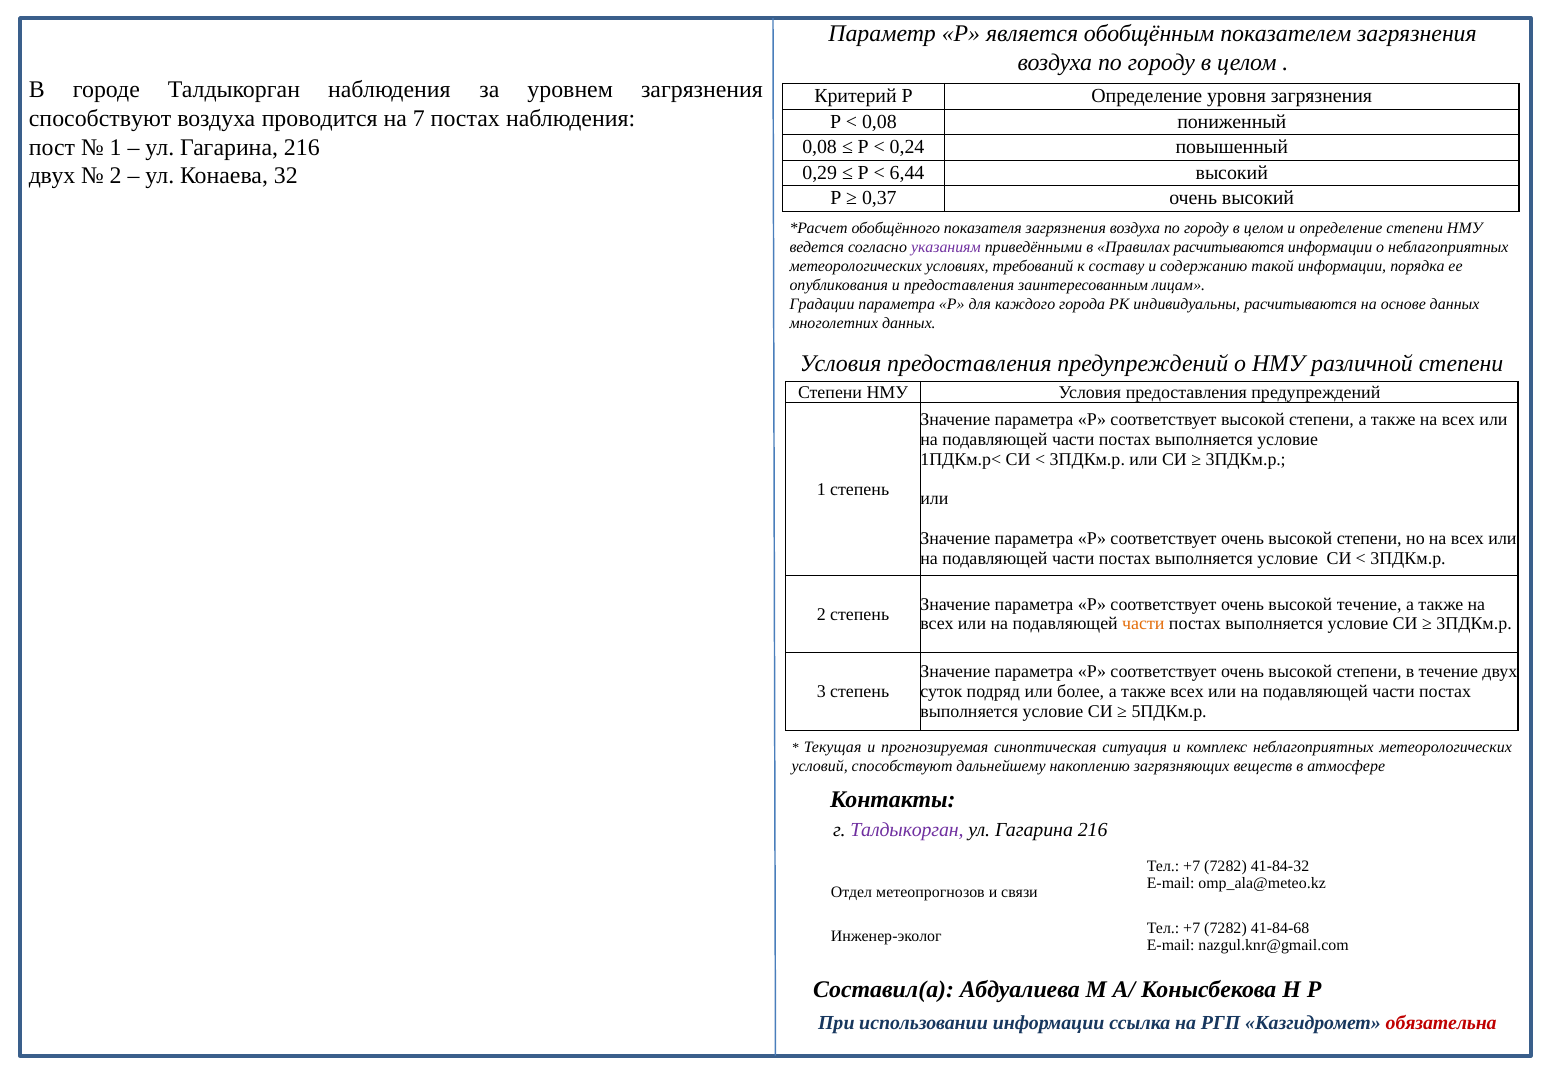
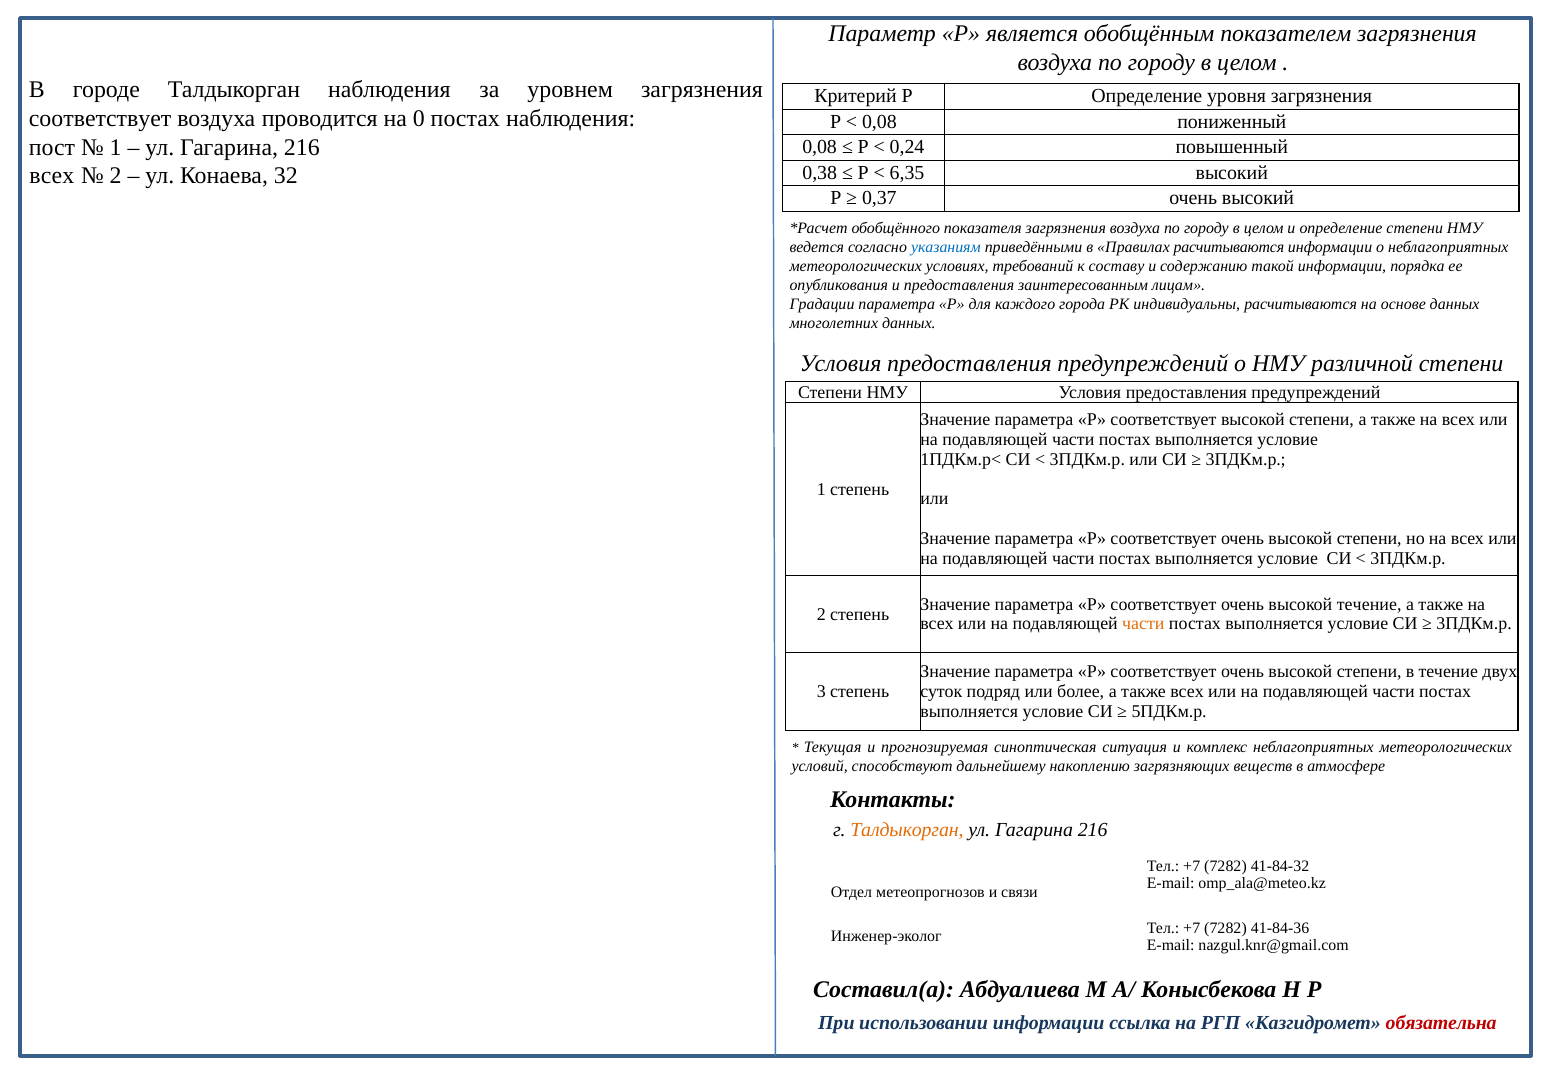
способствуют: способствуют -> соответствует (100, 119)
7: 7 -> 0 (419, 119)
0,29: 0,29 -> 0,38 (820, 173)
6,44: 6,44 -> 6,35 (907, 173)
двух: двух -> всех (52, 176)
указаниям colour: purple -> blue (946, 247)
Талдыкорган colour: purple -> orange (907, 829)
41-84-68: 41-84-68 -> 41-84-36 (1280, 928)
